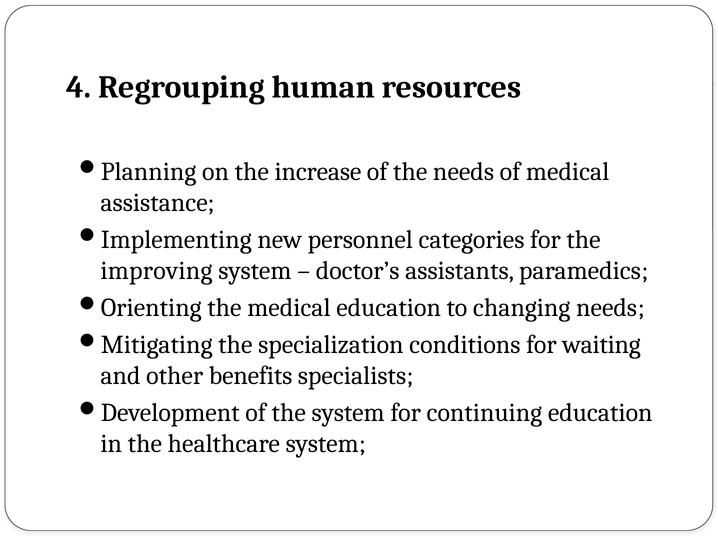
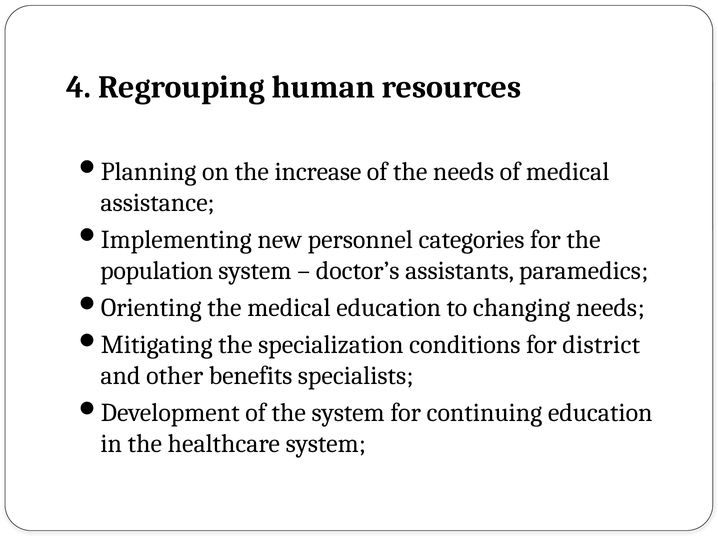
improving: improving -> population (157, 271)
waiting: waiting -> district (601, 345)
